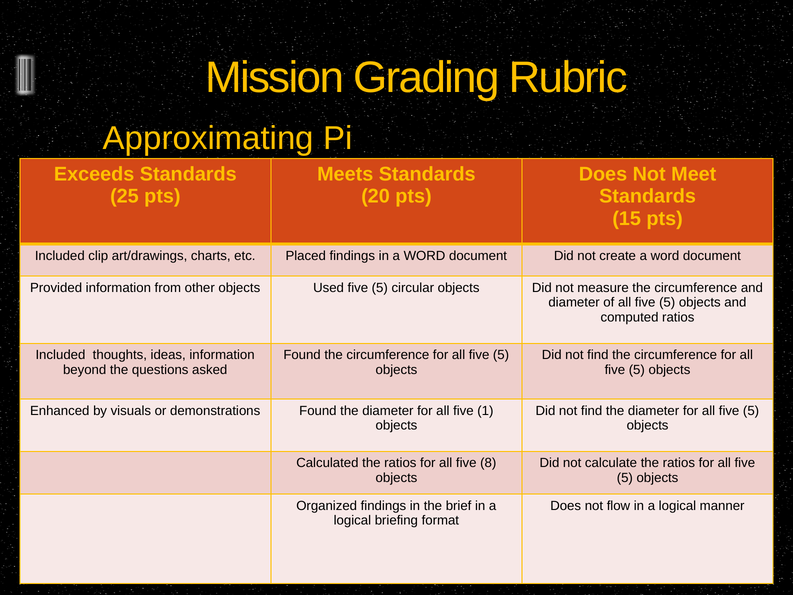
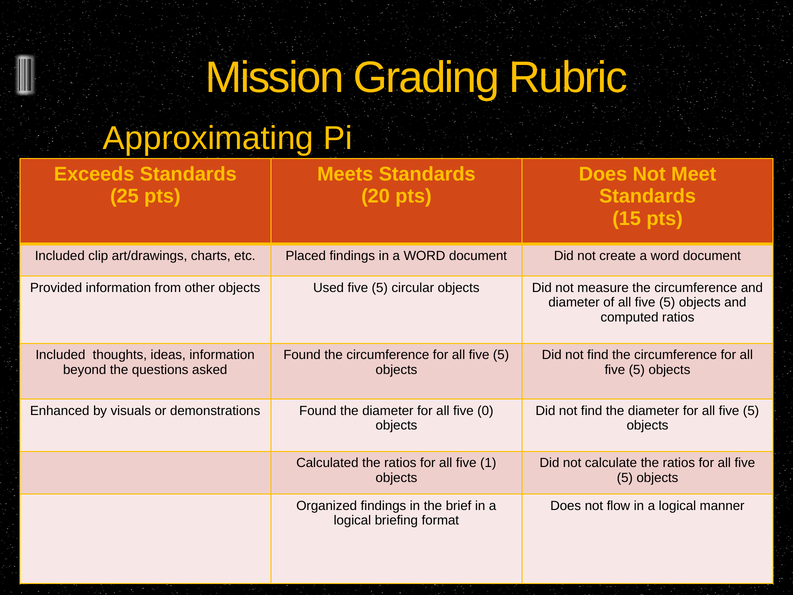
1: 1 -> 0 (485, 410)
8: 8 -> 1 (488, 463)
